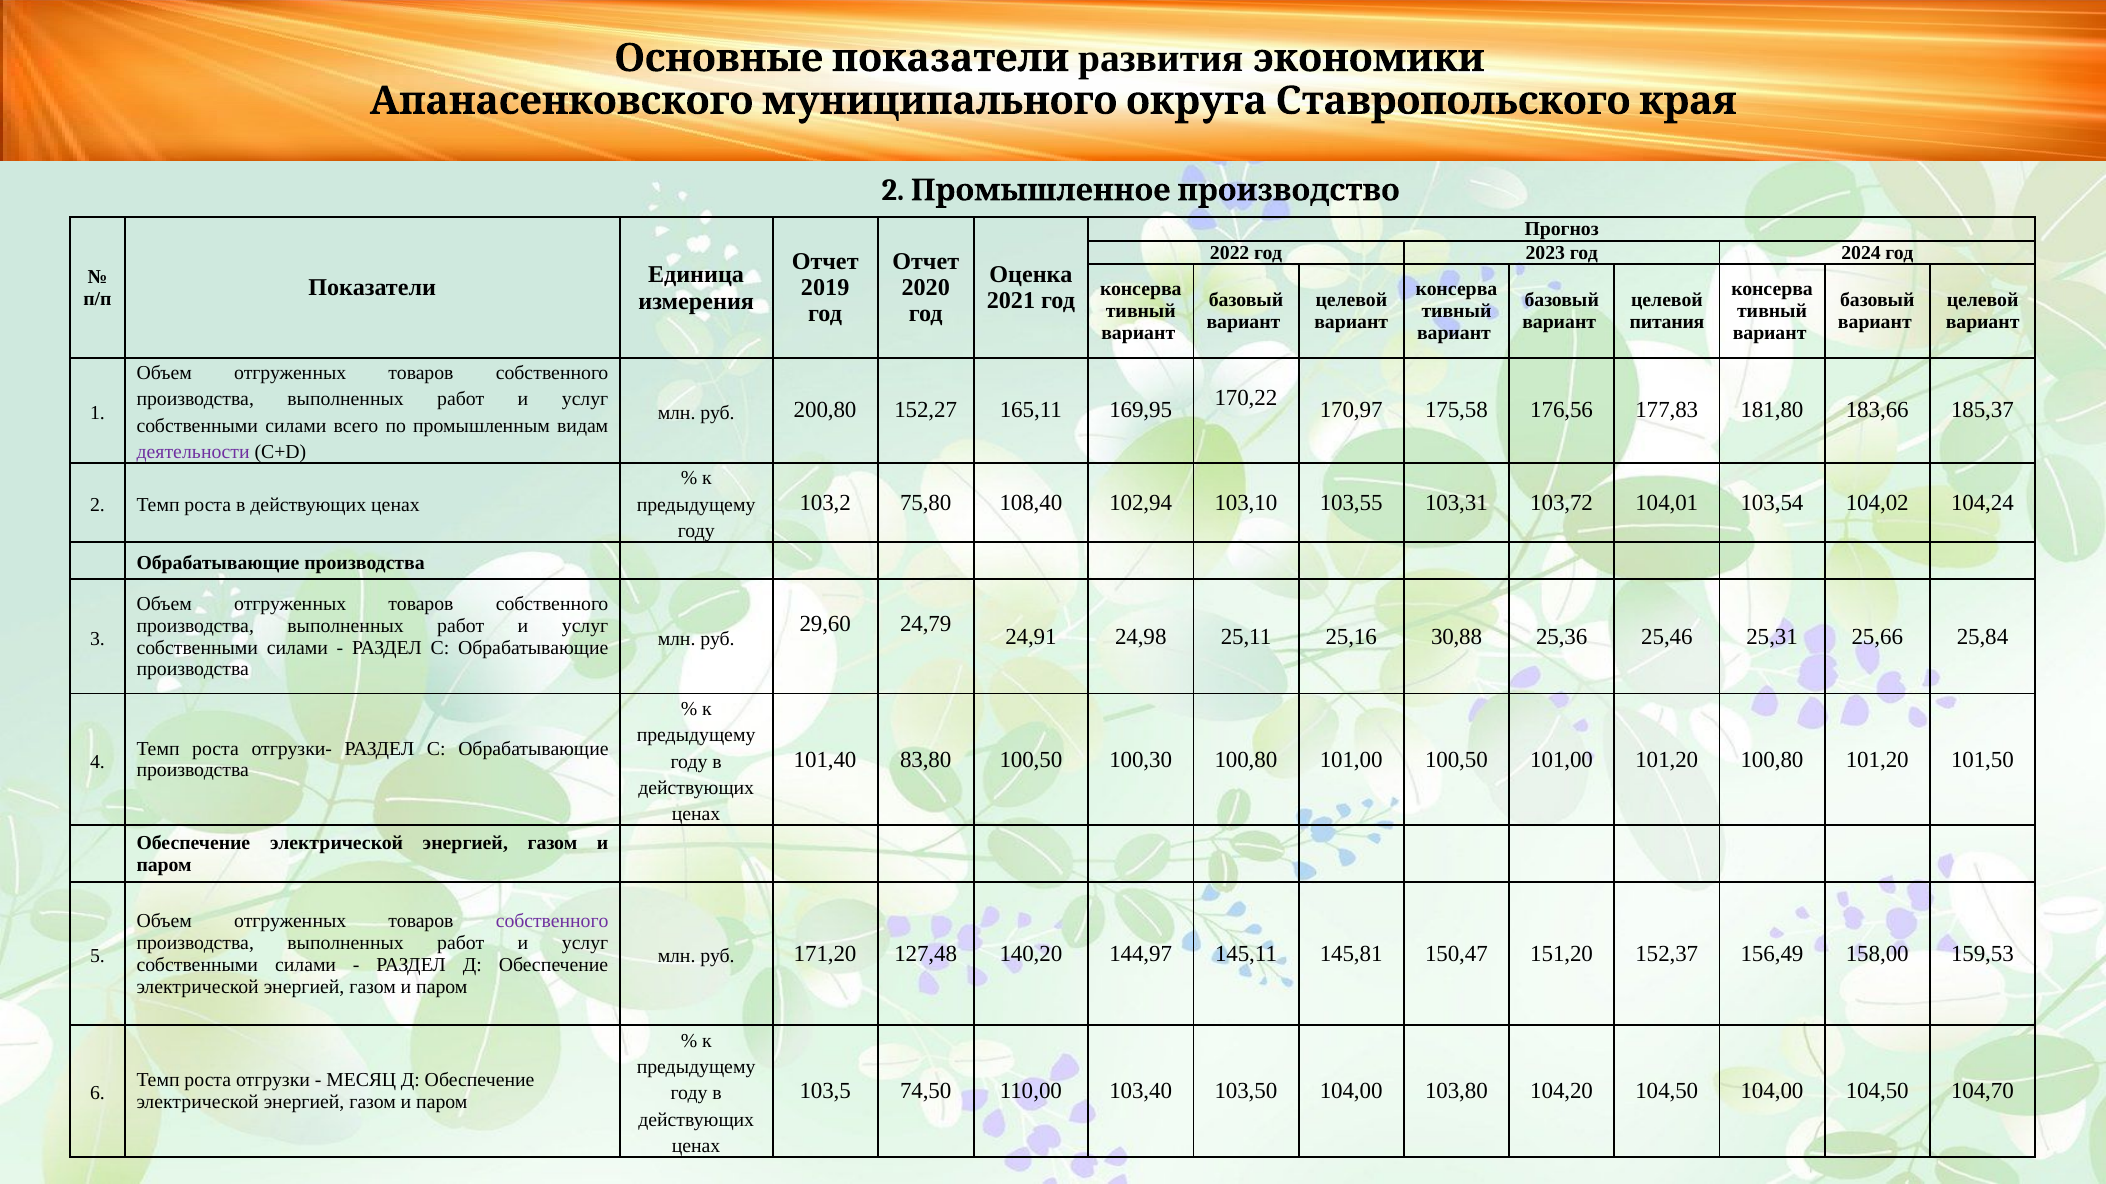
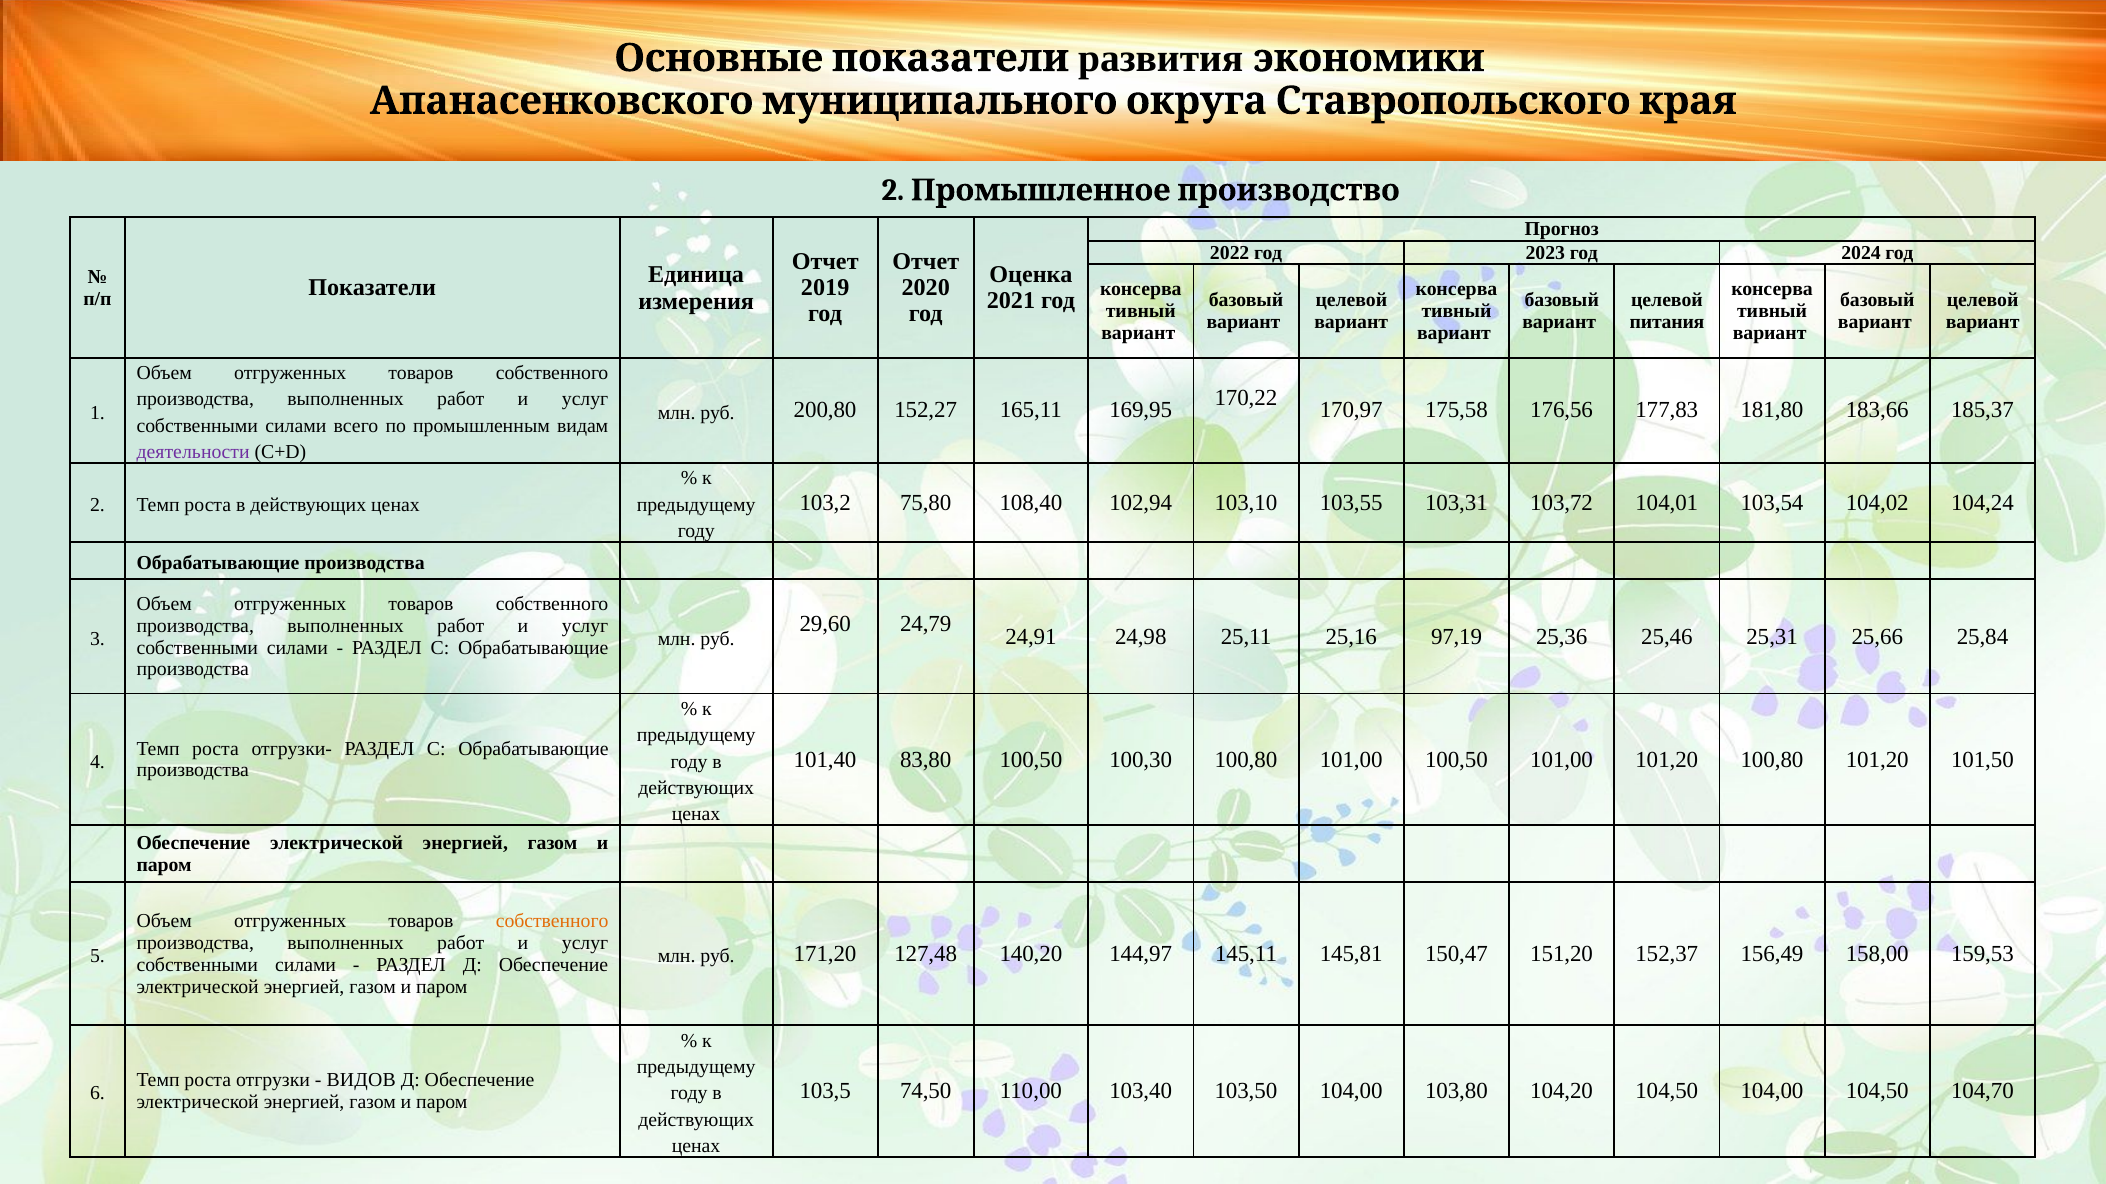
30,88: 30,88 -> 97,19 (1457, 637)
собственного colour: purple -> orange (552, 922)
МЕСЯЦ: МЕСЯЦ -> ВИДОВ (361, 1081)
